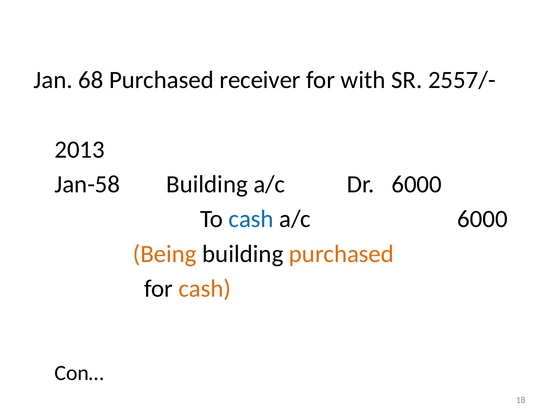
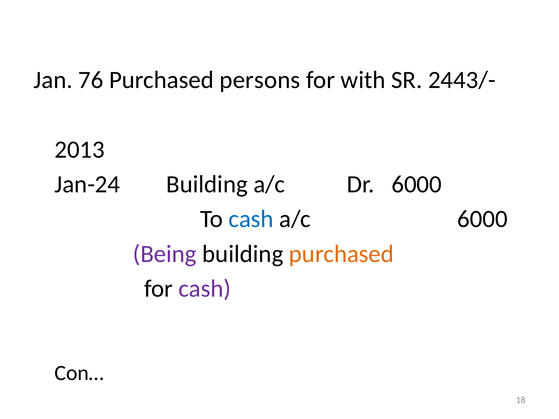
68: 68 -> 76 (91, 80)
receiver: receiver -> persons (260, 80)
2557/-: 2557/- -> 2443/- (462, 80)
Jan-58: Jan-58 -> Jan-24 (87, 184)
Being colour: orange -> purple (165, 254)
cash colour: orange -> purple (205, 289)
